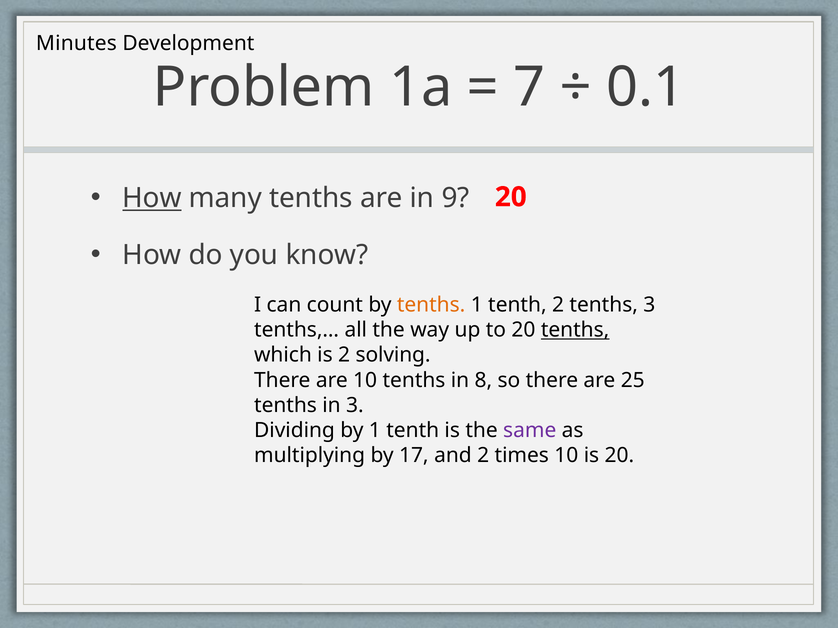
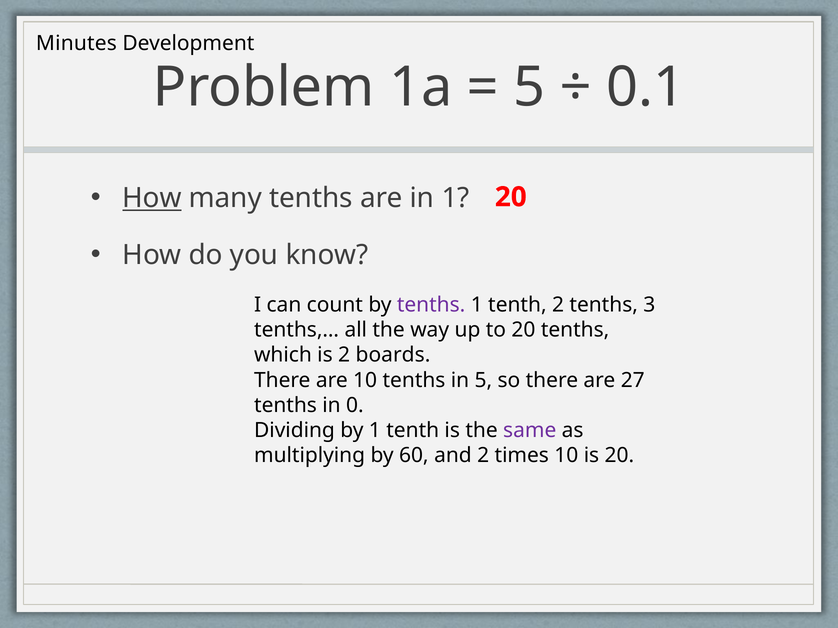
7: 7 -> 5 (529, 88)
in 9: 9 -> 1 (456, 198)
tenths colour: orange -> purple (431, 305)
tenths underline: present -> none (575, 330)
solving: solving -> boards (393, 355)
in 8: 8 -> 5 (483, 380)
25: 25 -> 27 (633, 380)
in 3: 3 -> 0 (355, 406)
17: 17 -> 60 (414, 456)
